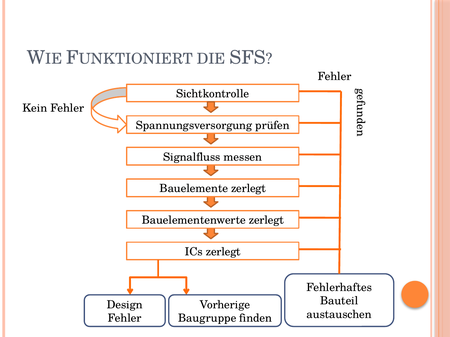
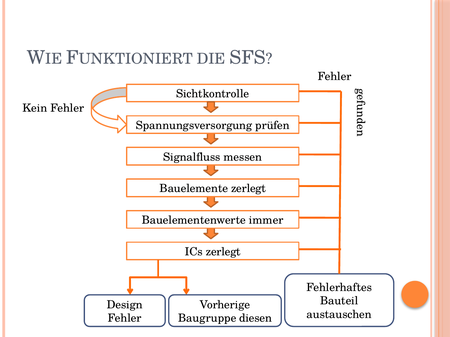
Bauelementenwerte zerlegt: zerlegt -> immer (266, 220)
finden: finden -> diesen (256, 319)
